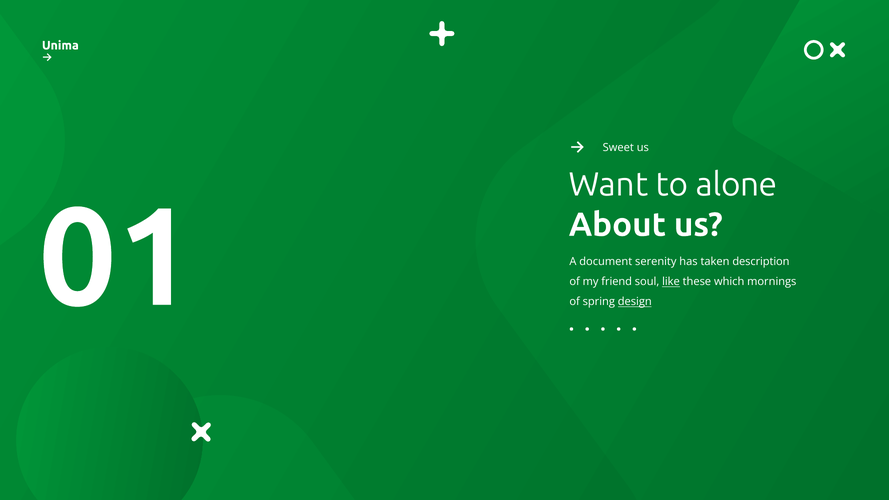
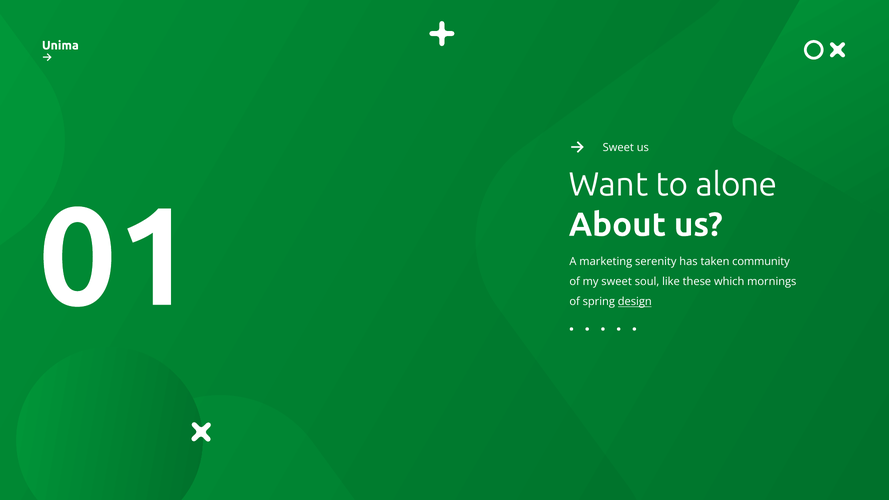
document: document -> marketing (606, 262)
description: description -> community (761, 262)
my friend: friend -> sweet (617, 282)
like underline: present -> none (671, 282)
